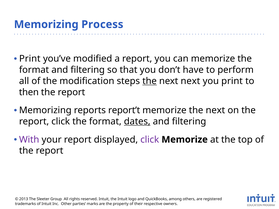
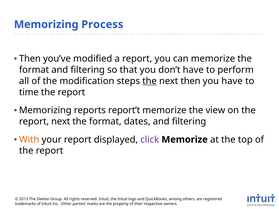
Print: Print -> Then (30, 59)
next next: next -> then (191, 81)
you print: print -> have (232, 81)
then: then -> time (29, 92)
memorize the next: next -> view (215, 110)
report click: click -> next (61, 122)
dates underline: present -> none (137, 122)
With colour: purple -> orange (29, 140)
